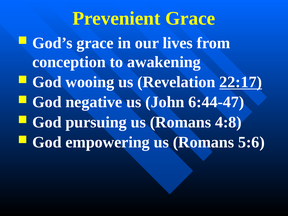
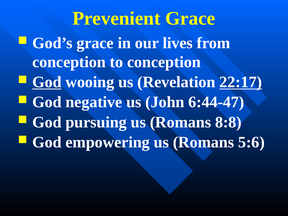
to awakening: awakening -> conception (164, 62)
God underline: none -> present (47, 82)
4:8: 4:8 -> 8:8 (228, 122)
